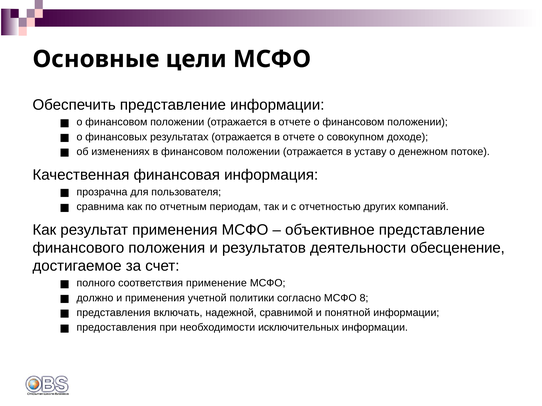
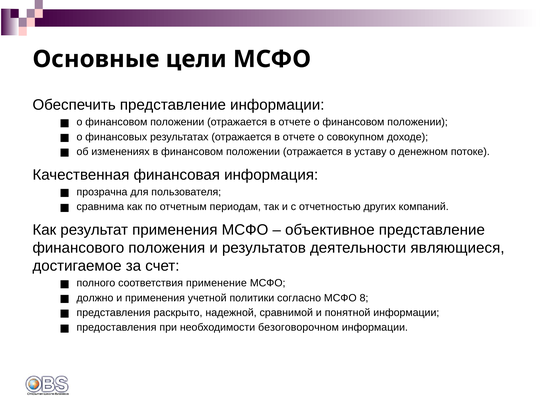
обесценение: обесценение -> являющиеся (458, 248)
включать: включать -> раскрыто (178, 313)
исключительных: исключительных -> безоговорочном (298, 328)
